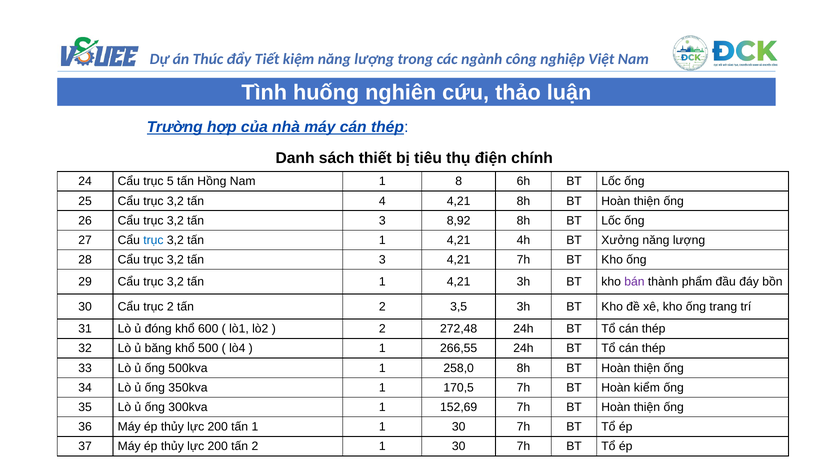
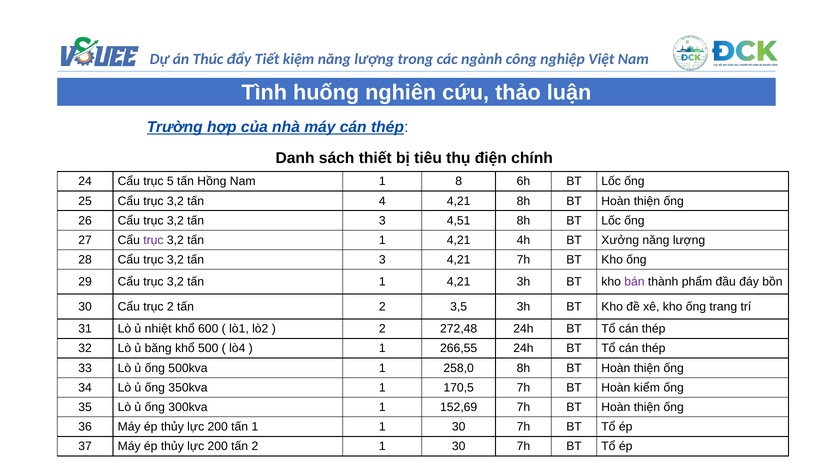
8,92: 8,92 -> 4,51 (459, 221)
trục colour: blue -> purple (153, 240)
đóng: đóng -> nhiệt (158, 329)
